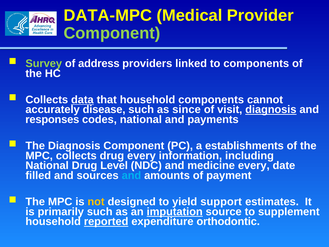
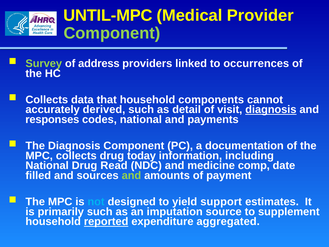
DATA-MPC: DATA-MPC -> UNTIL-MPC (108, 16)
to components: components -> occurrences (256, 63)
data underline: present -> none (82, 100)
disease: disease -> derived (104, 110)
since: since -> detail (187, 110)
establishments: establishments -> documentation (244, 146)
drug every: every -> today (141, 156)
Level: Level -> Read (114, 165)
medicine every: every -> comp (254, 165)
and colour: light blue -> light green (131, 175)
not colour: yellow -> light blue (96, 202)
imputation underline: present -> none (175, 211)
orthodontic: orthodontic -> aggregated (228, 221)
